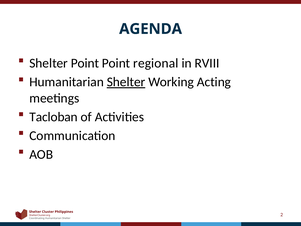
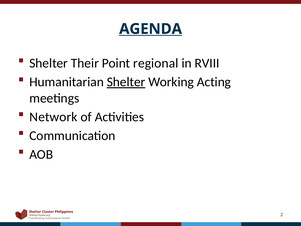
AGENDA underline: none -> present (151, 29)
Shelter Point: Point -> Their (85, 63)
Tacloban: Tacloban -> Network (53, 117)
